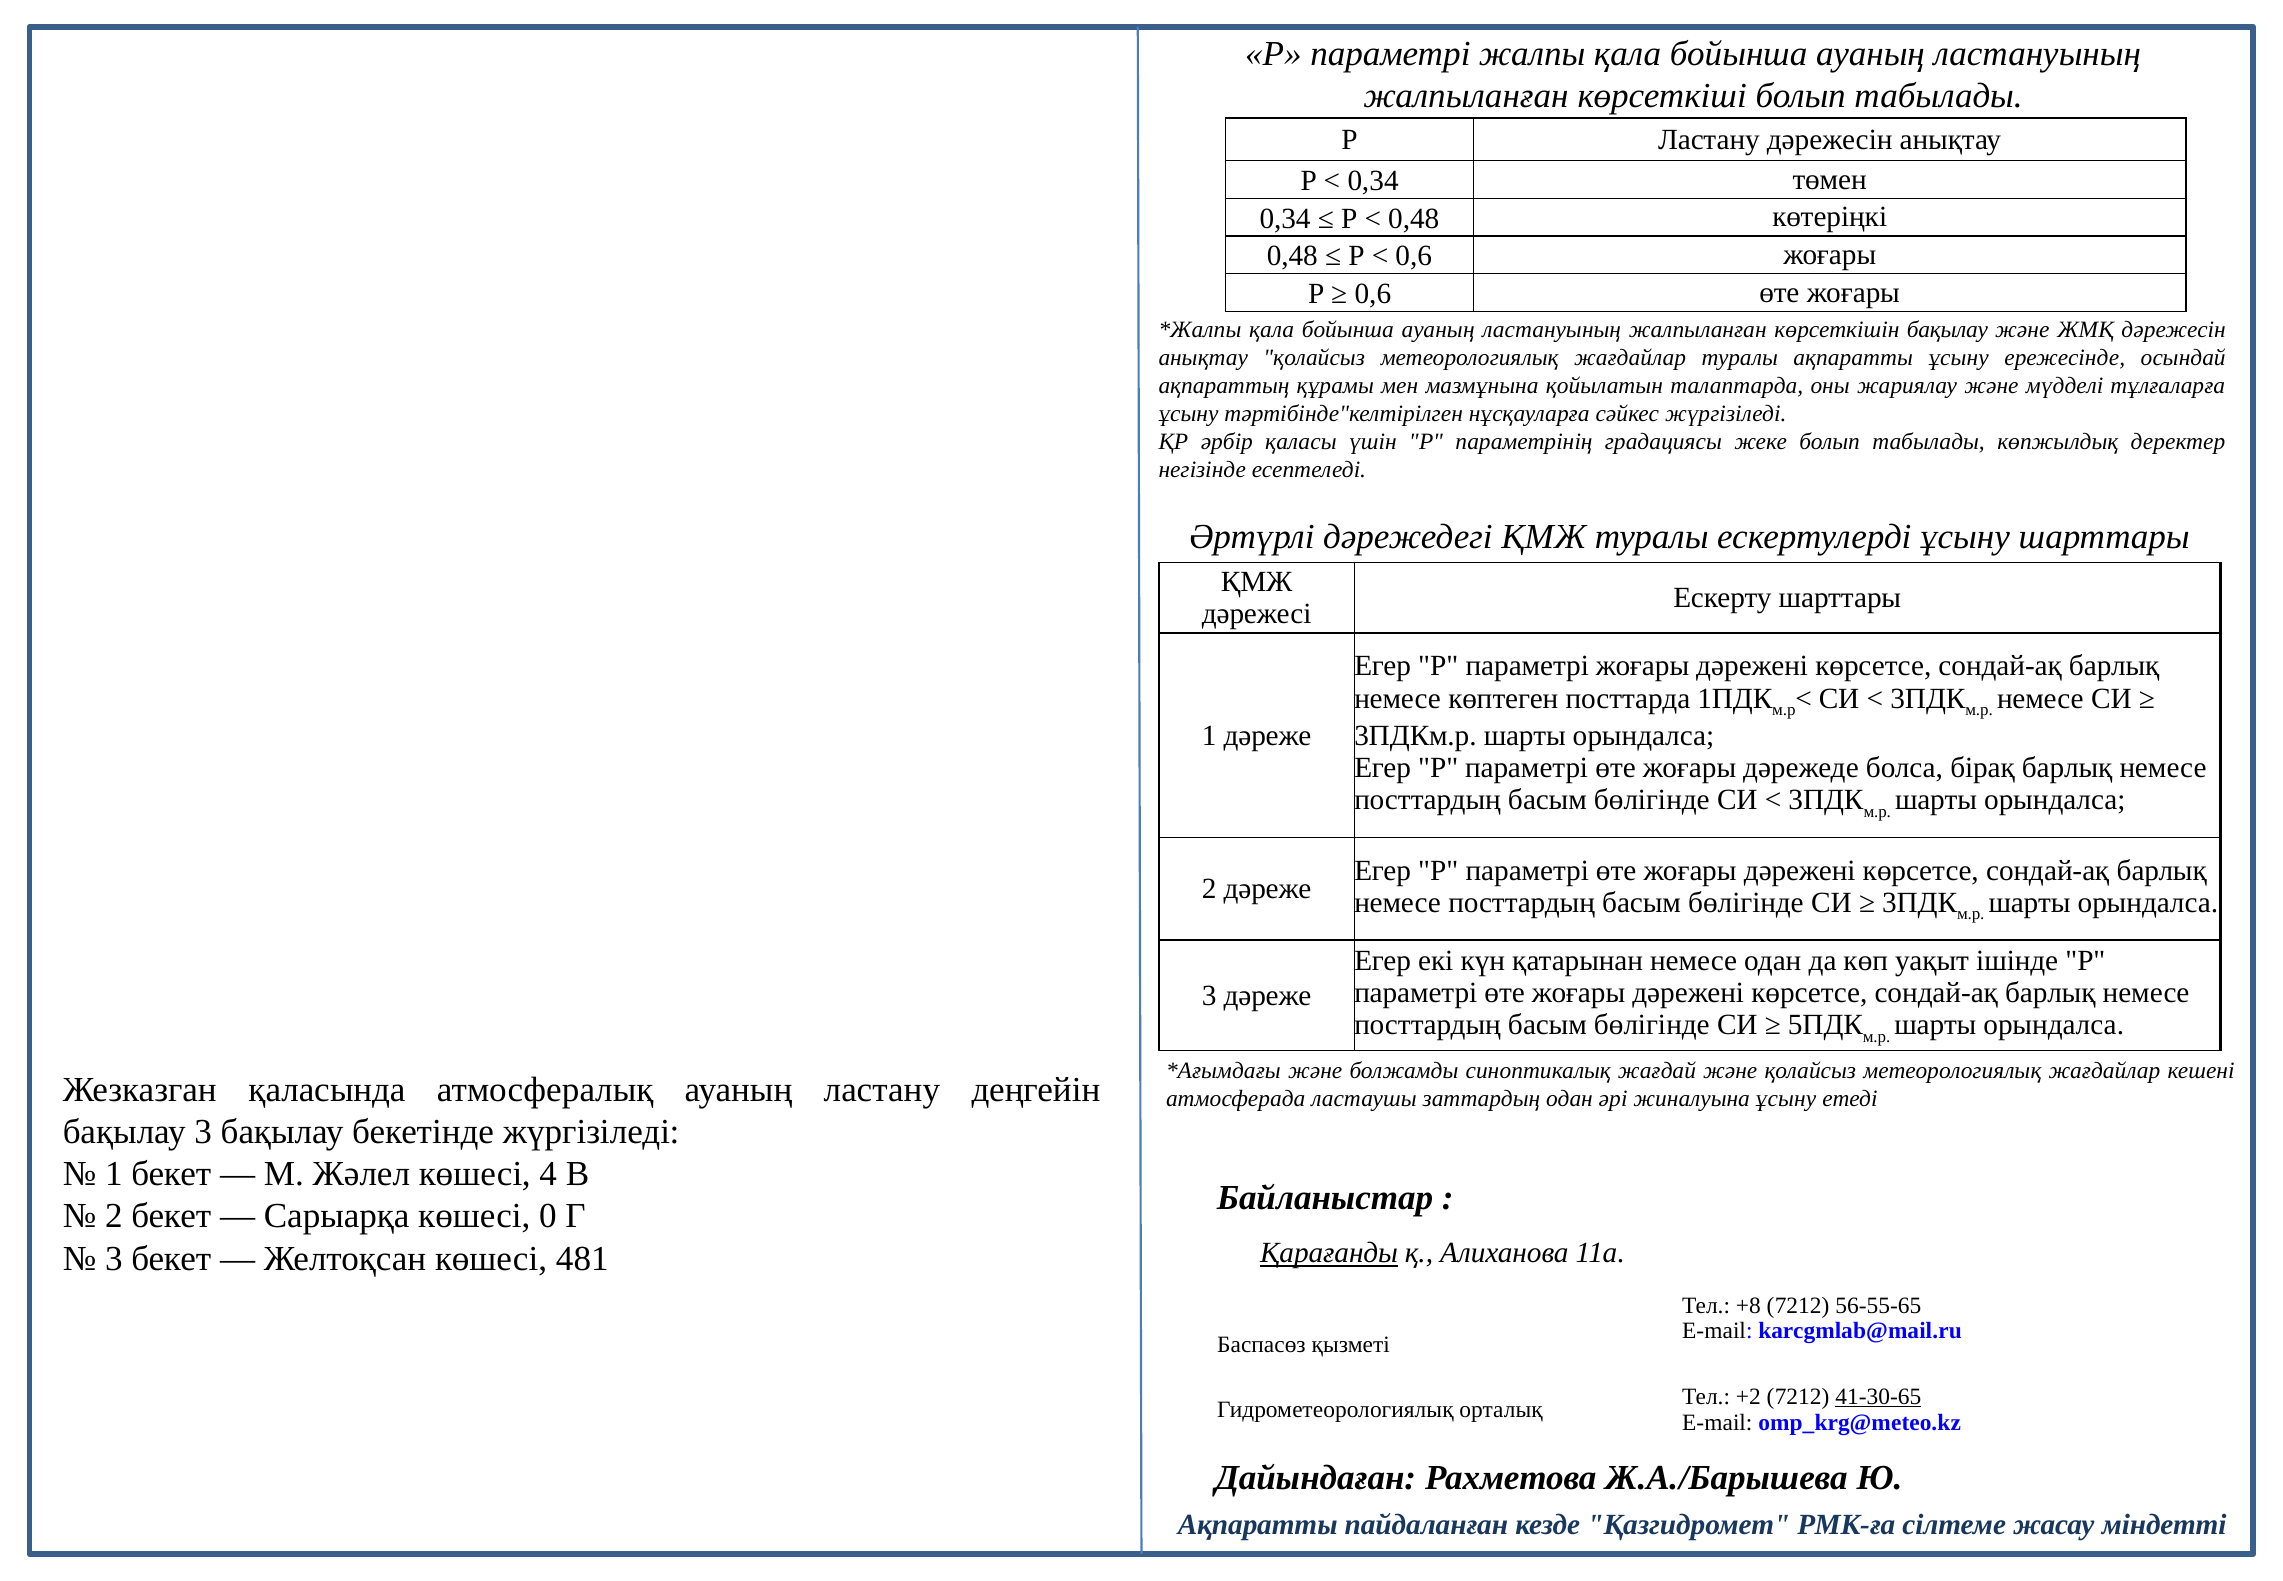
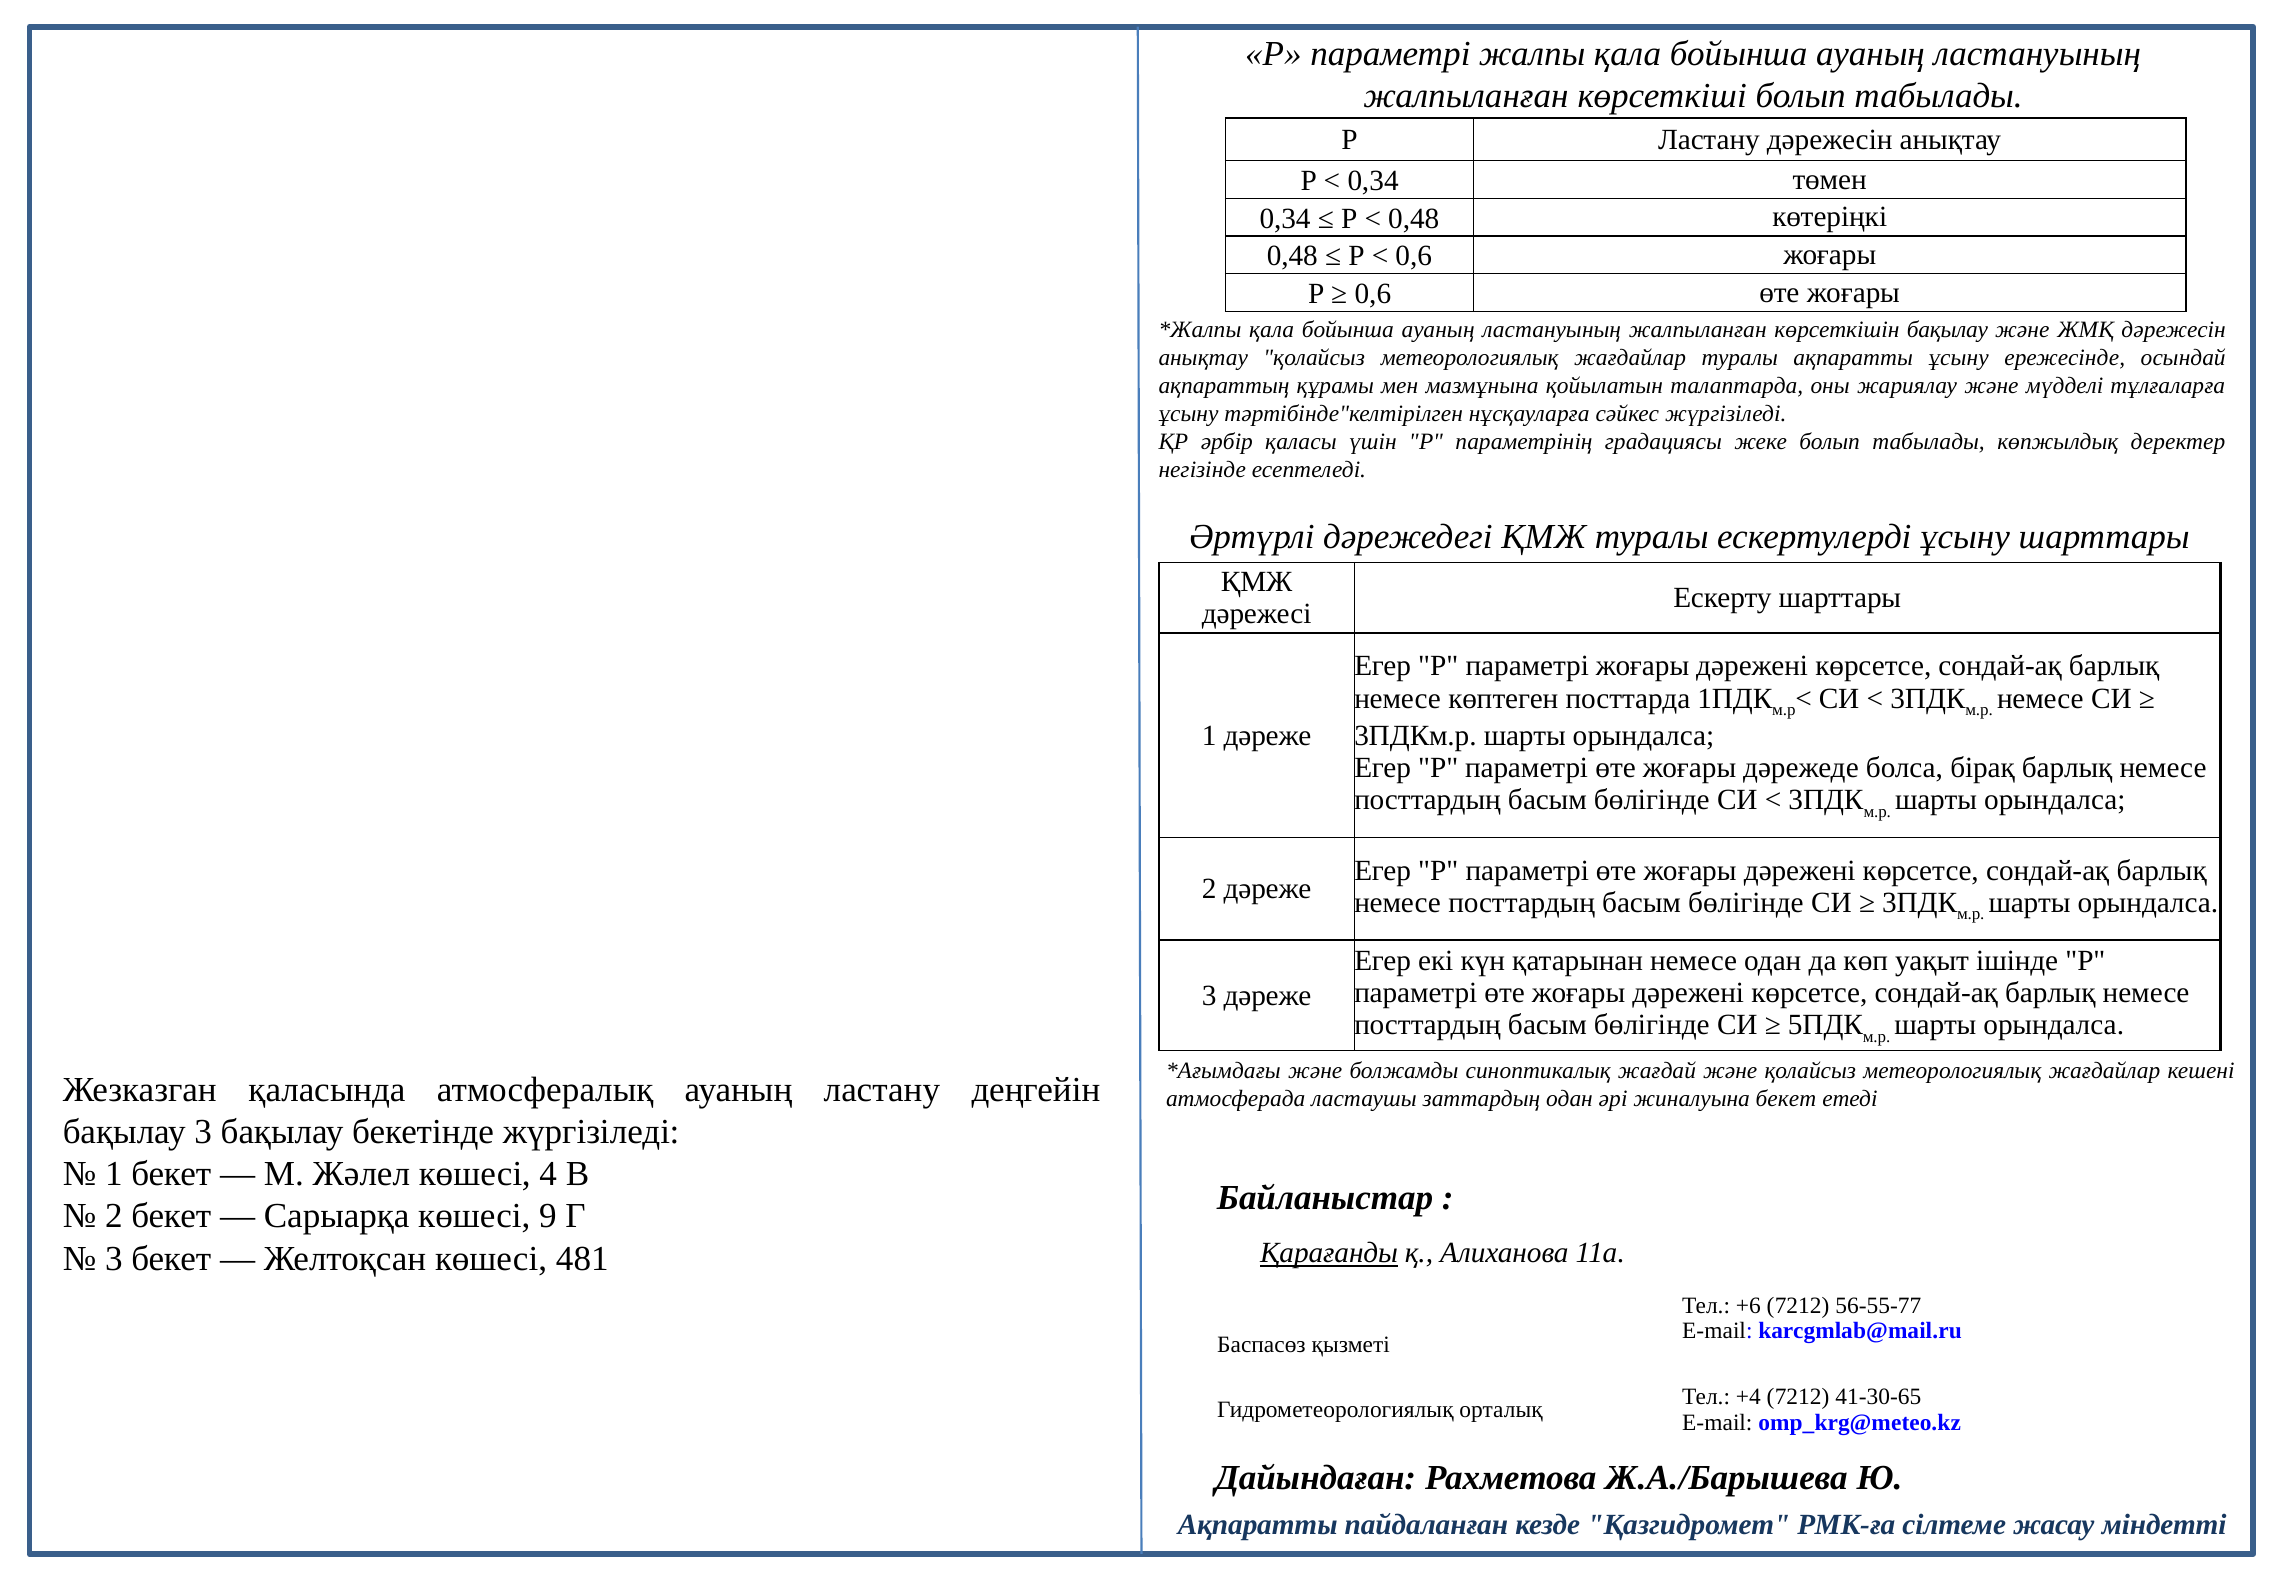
жиналуына ұсыну: ұсыну -> бекет (1786, 1099)
0: 0 -> 9 (548, 1216)
+8: +8 -> +6 (1748, 1305)
56-55-65: 56-55-65 -> 56-55-77 (1878, 1305)
+2: +2 -> +4 (1748, 1396)
41-30-65 underline: present -> none (1878, 1396)
